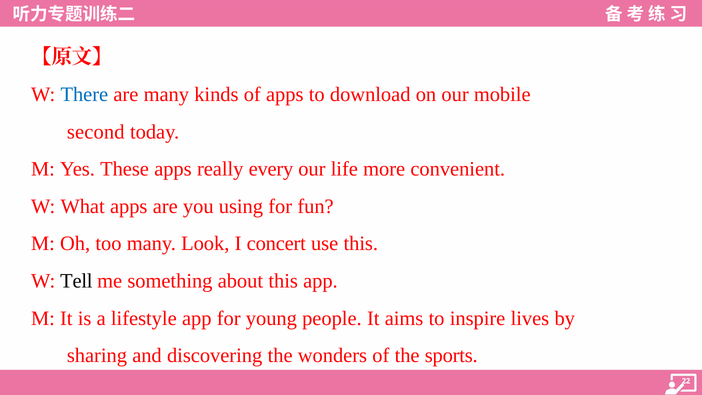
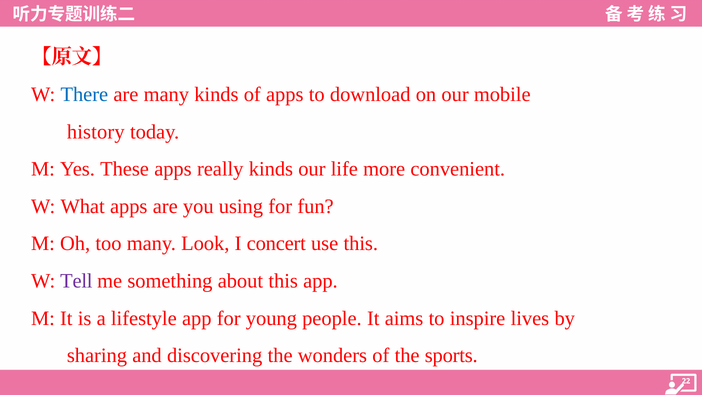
second: second -> history (96, 132)
really every: every -> kinds (271, 169)
Tell colour: black -> purple (76, 281)
